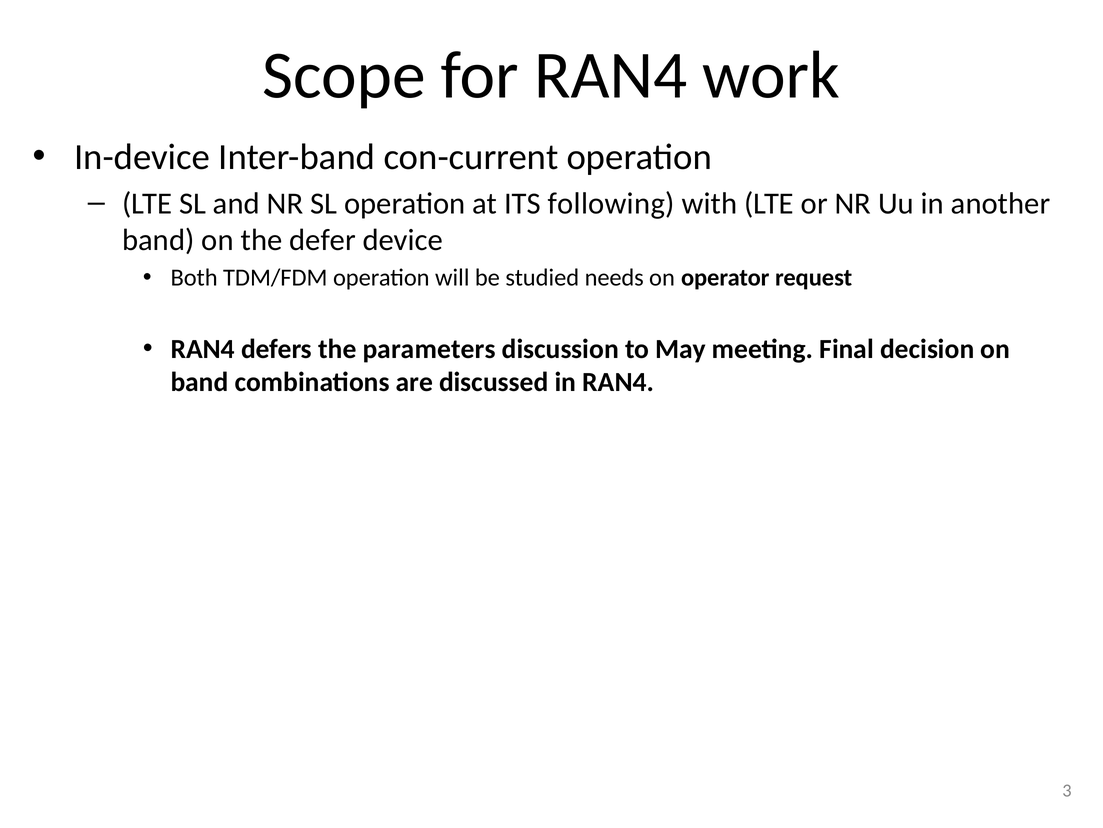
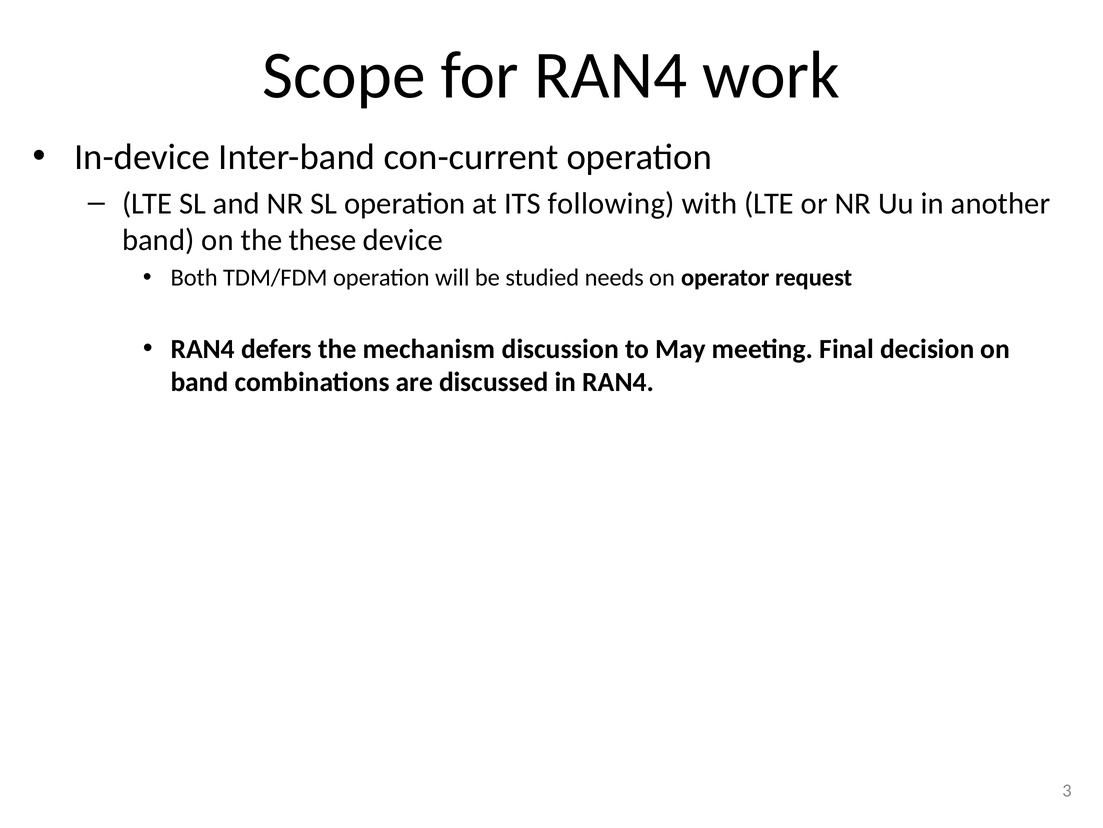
defer: defer -> these (323, 240)
parameters: parameters -> mechanism (429, 349)
